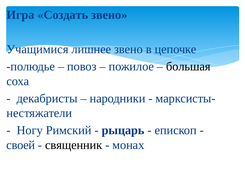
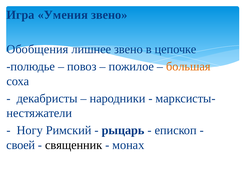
Создать: Создать -> Умения (63, 15)
Учащимися: Учащимися -> Обобщения (37, 49)
большая colour: black -> orange (188, 66)
